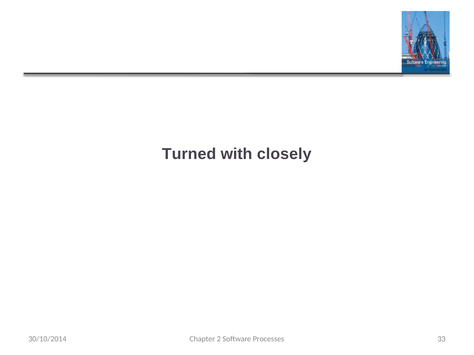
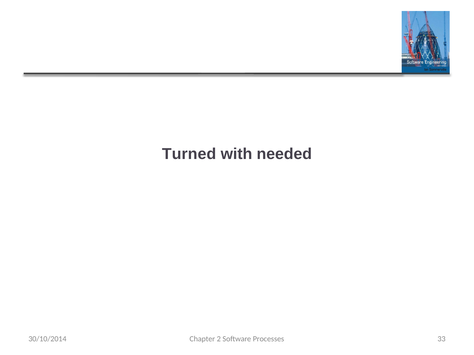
closely: closely -> needed (284, 154)
